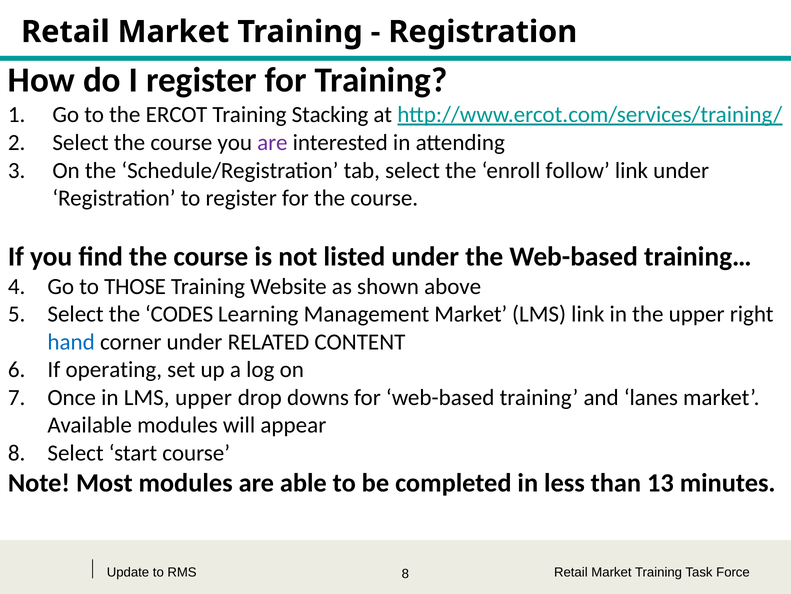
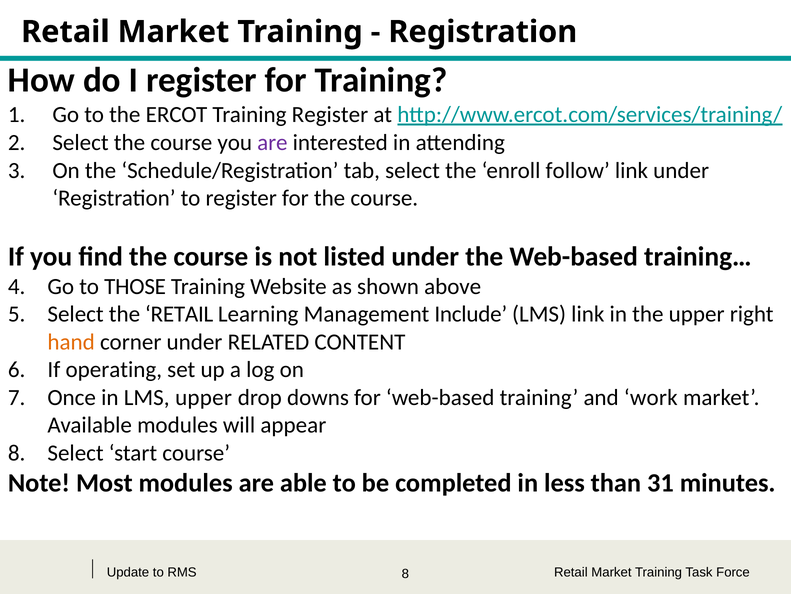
Training Stacking: Stacking -> Register (330, 114)
the CODES: CODES -> RETAIL (179, 314)
Management Market: Market -> Include (471, 314)
hand colour: blue -> orange (71, 342)
lanes: lanes -> work (651, 397)
13: 13 -> 31 (660, 482)
